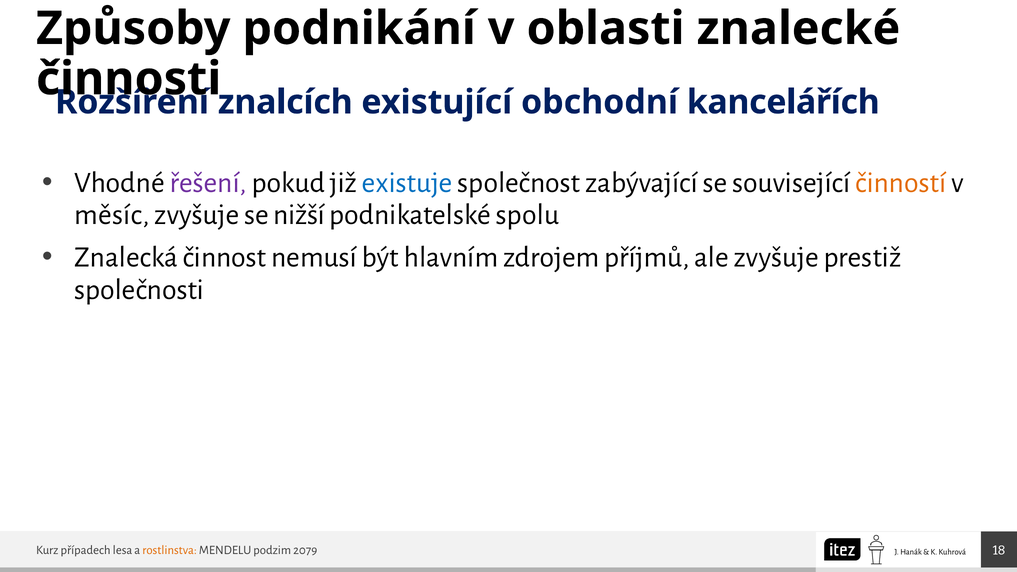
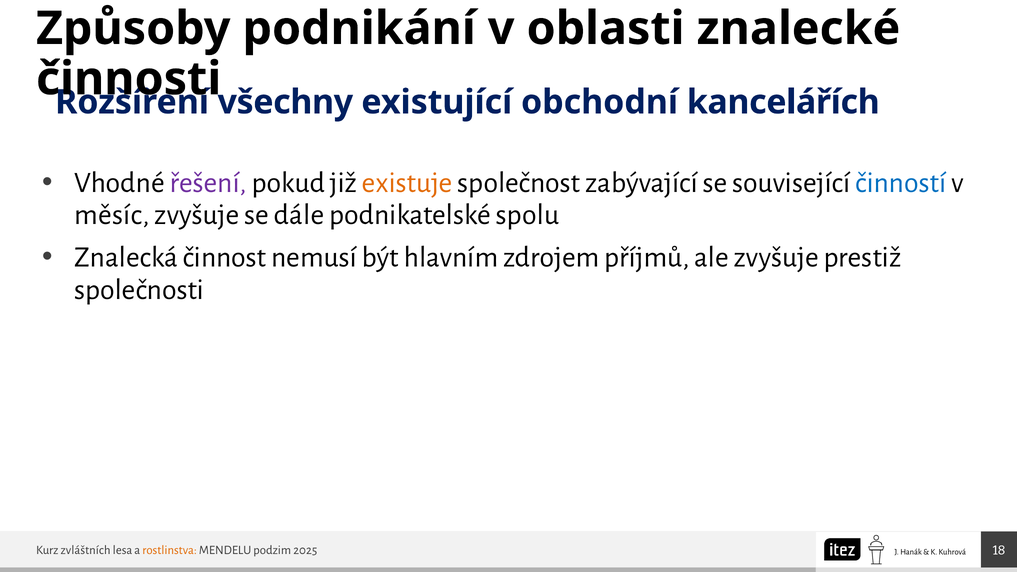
znalcích: znalcích -> všechny (285, 102)
existuje colour: blue -> orange (407, 183)
činností colour: orange -> blue (901, 183)
nižší: nižší -> dále (299, 215)
případech: případech -> zvláštních (86, 550)
2079: 2079 -> 2025 (305, 550)
